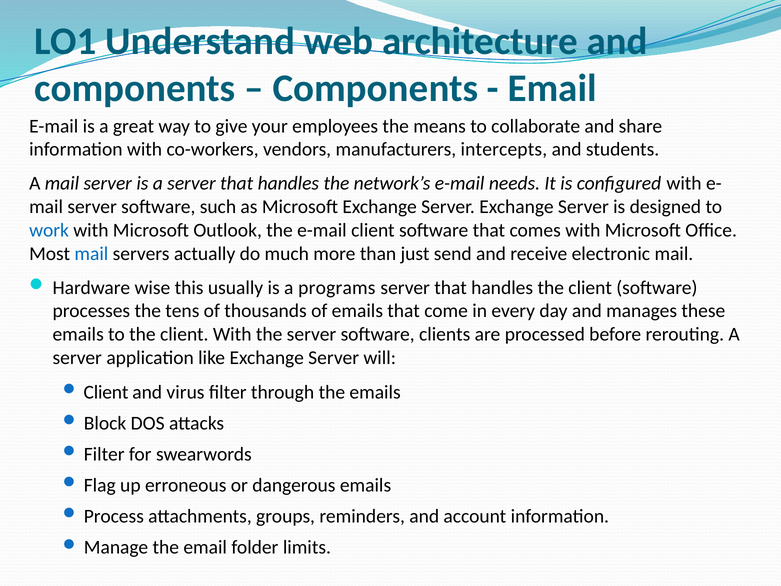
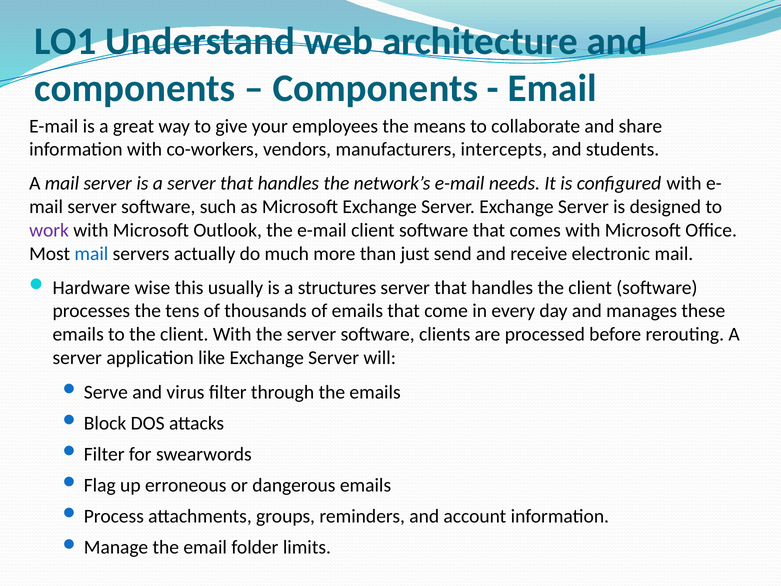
work colour: blue -> purple (49, 230)
programs: programs -> structures (337, 287)
Client: Client -> Serve (106, 392)
